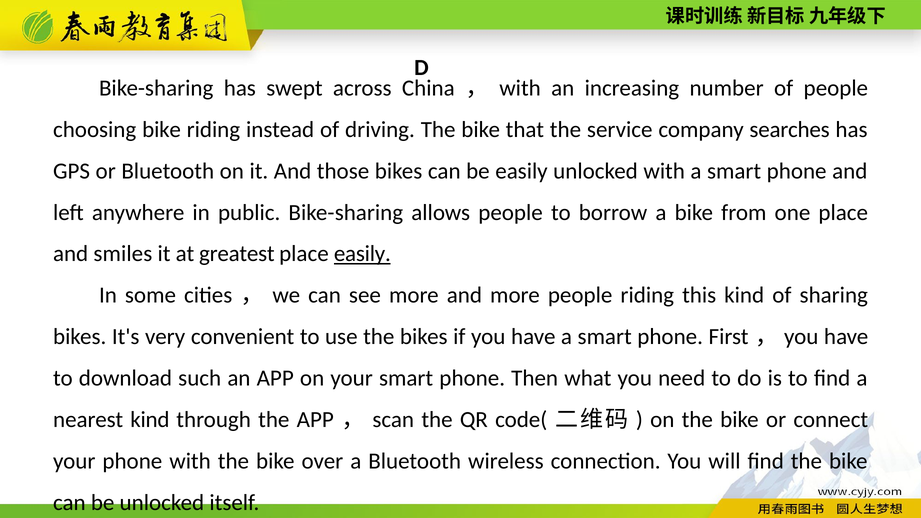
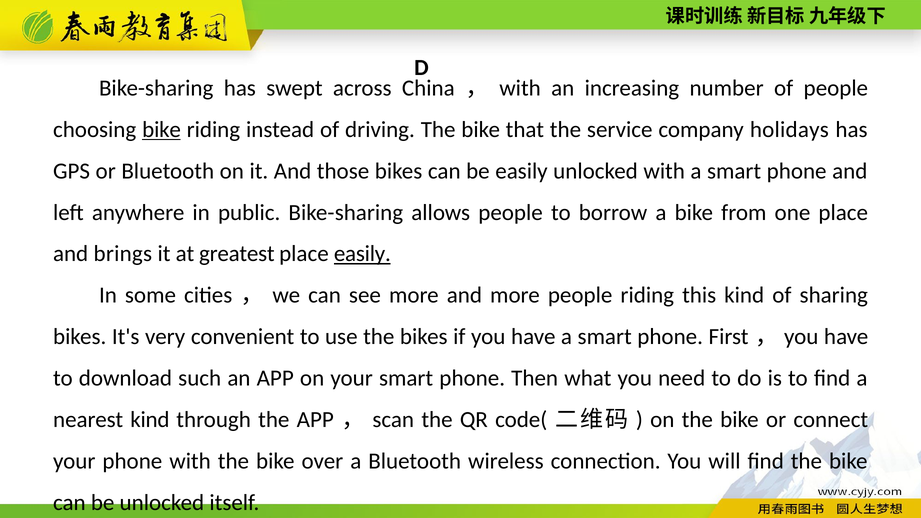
bike underline: none -> present (162, 130)
searches: searches -> holidays (789, 130)
smiles: smiles -> brings (123, 254)
